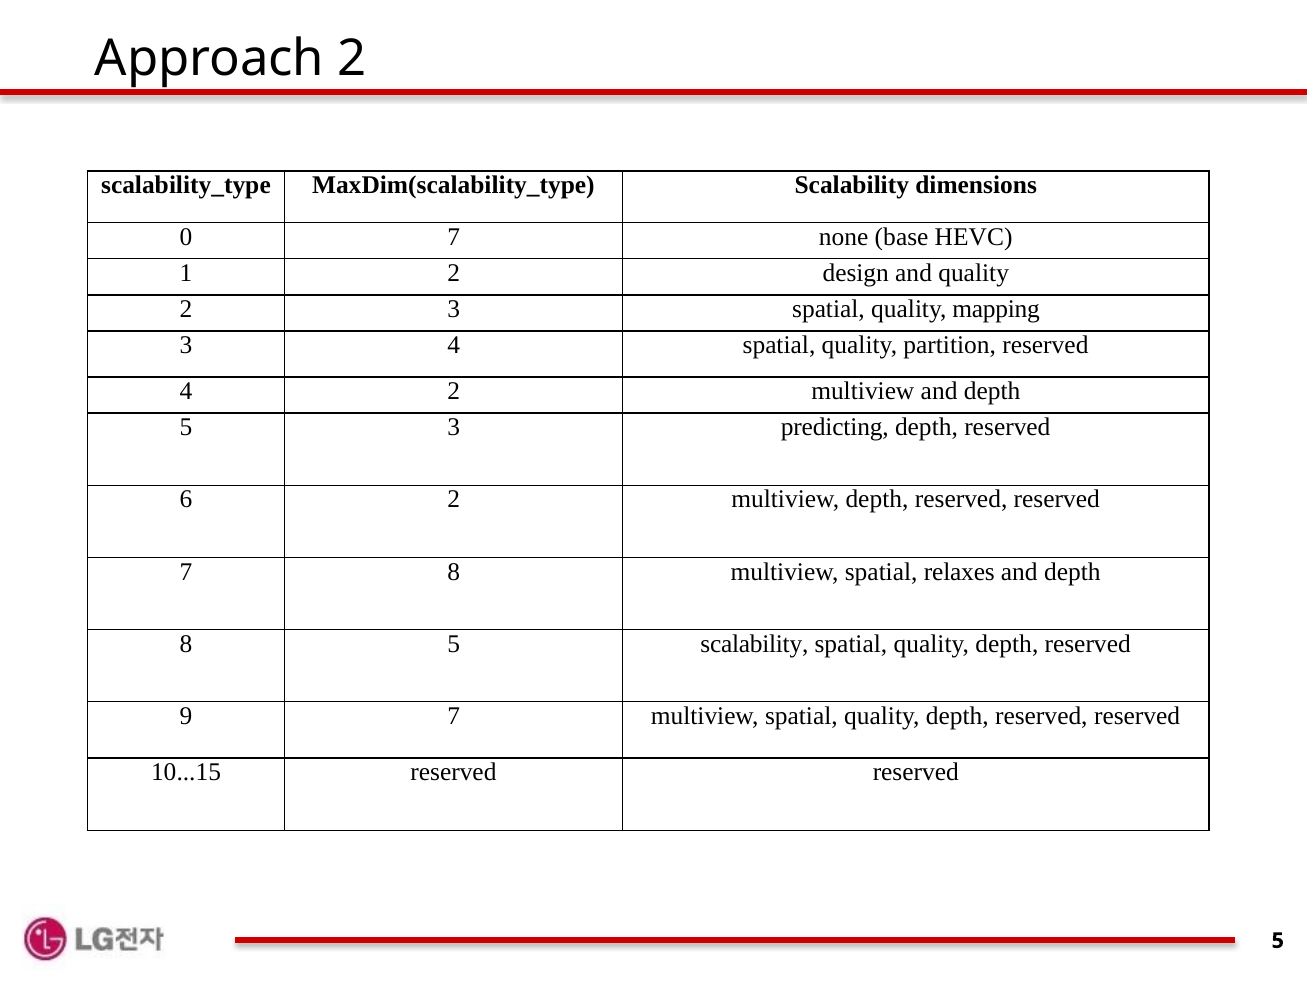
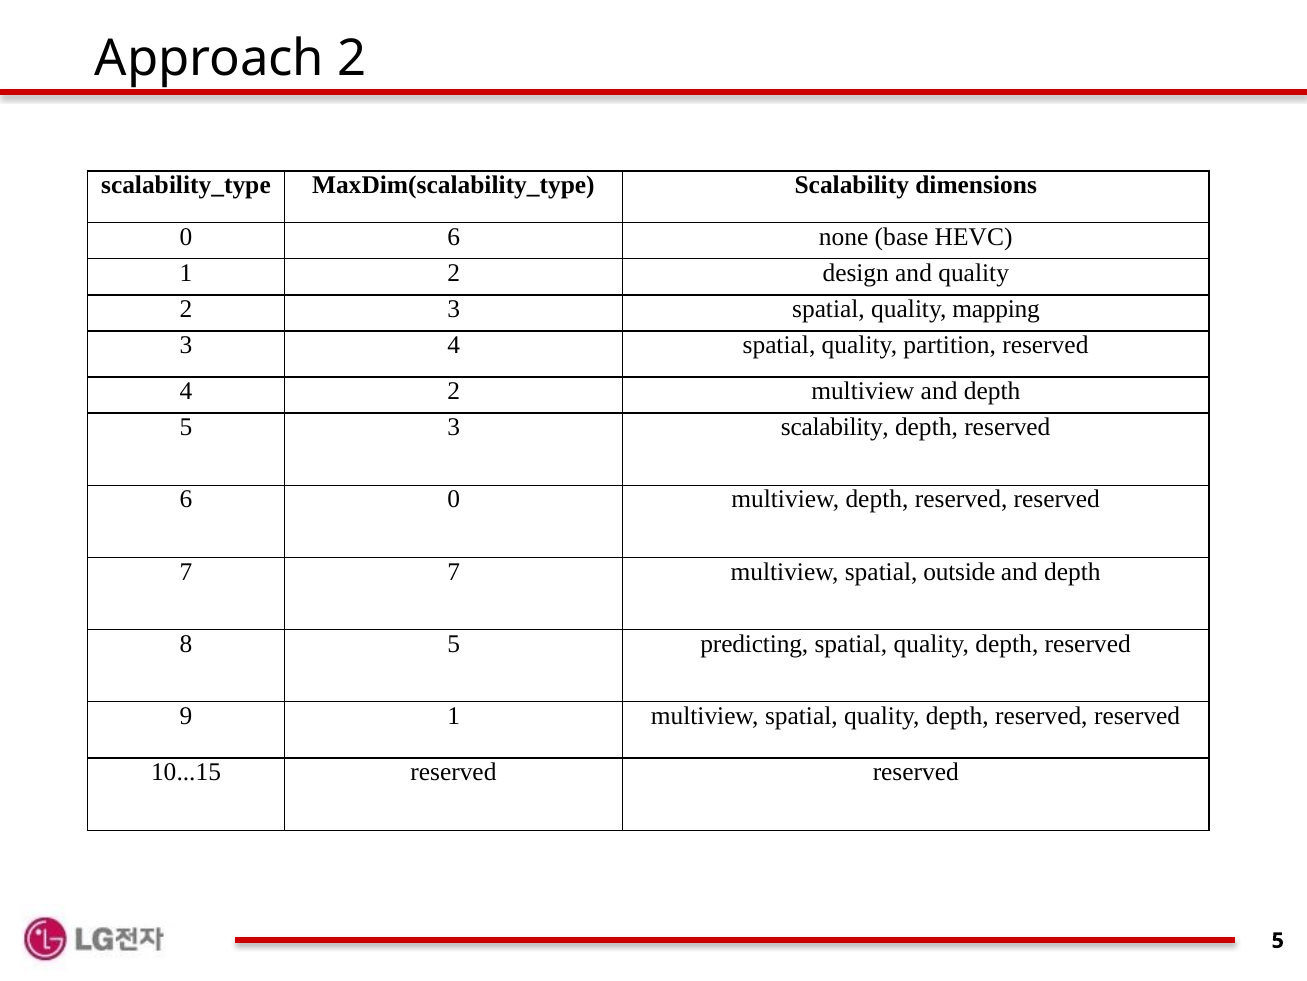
0 7: 7 -> 6 (454, 237)
3 predicting: predicting -> scalability (835, 427)
6 2: 2 -> 0 (454, 499)
7 8: 8 -> 7 (454, 571)
relaxes: relaxes -> outside (959, 571)
5 scalability: scalability -> predicting (754, 643)
9 7: 7 -> 1 (454, 715)
